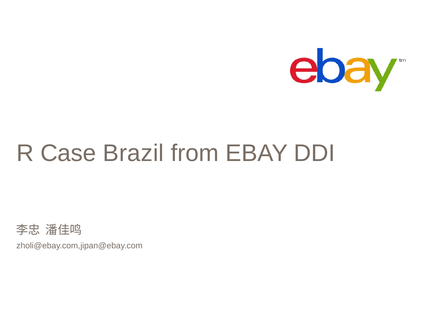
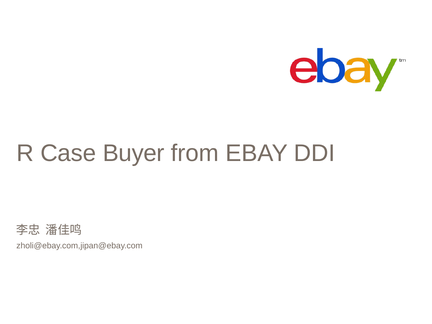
Brazil: Brazil -> Buyer (134, 153)
